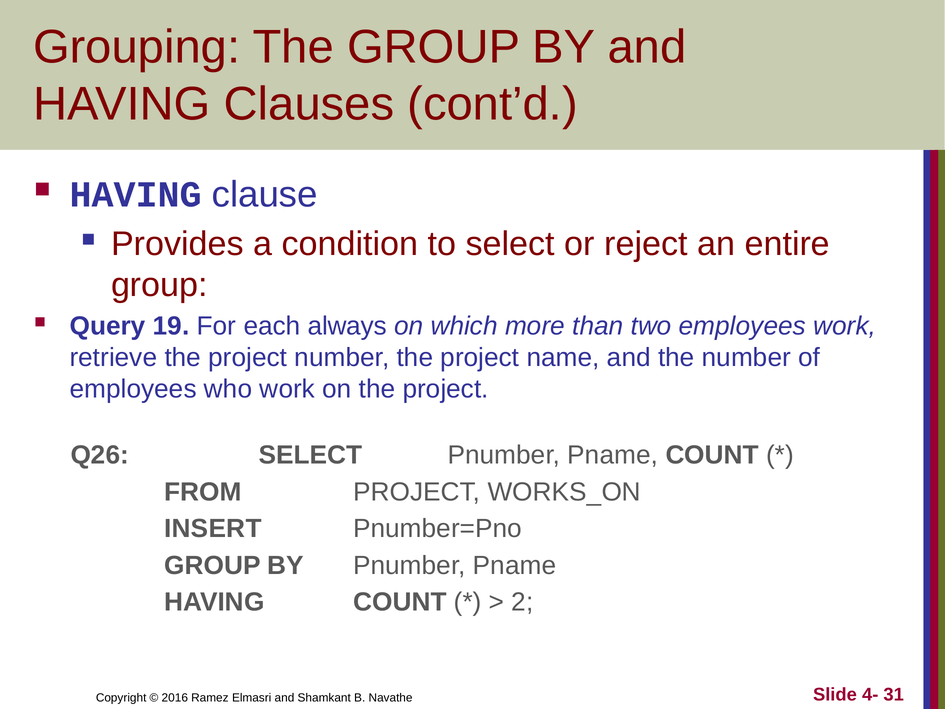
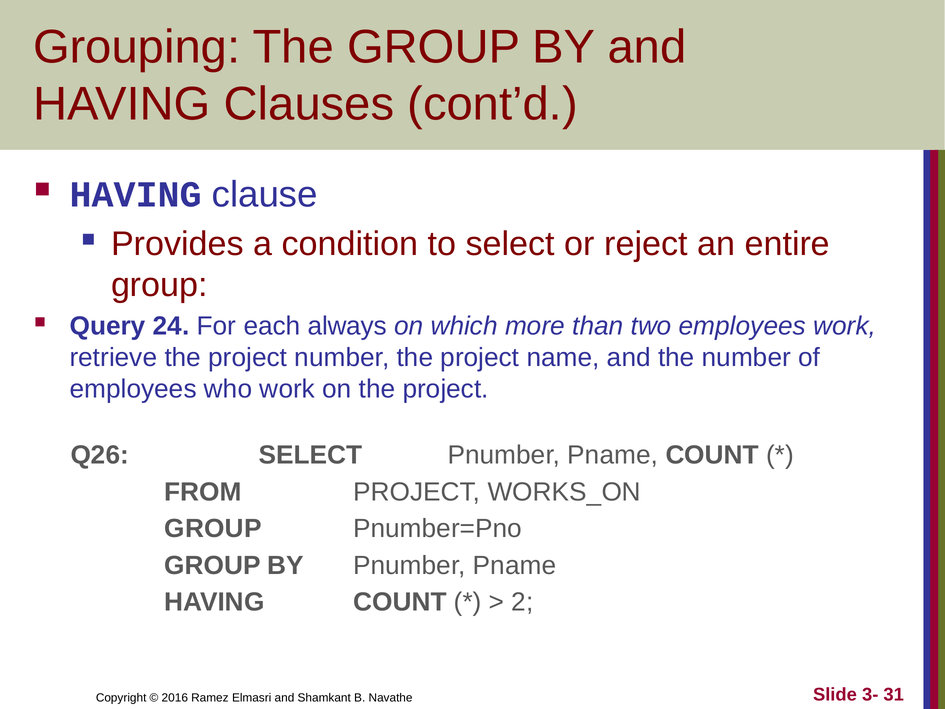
19: 19 -> 24 (171, 326)
INSERT: INSERT -> GROUP (213, 528)
4-: 4- -> 3- (870, 694)
